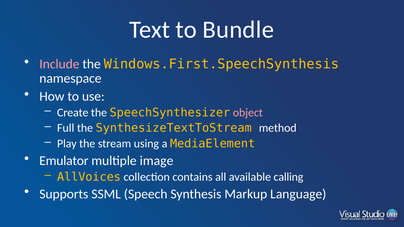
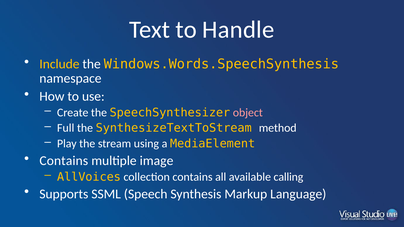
Bundle: Bundle -> Handle (238, 30)
Include colour: pink -> yellow (59, 64)
Windows.First.SpeechSynthesis: Windows.First.SpeechSynthesis -> Windows.Words.SpeechSynthesis (221, 64)
Emulator: Emulator -> Contains (64, 161)
